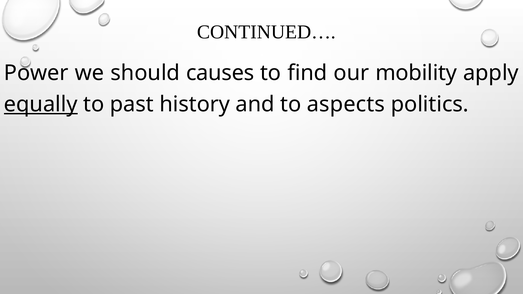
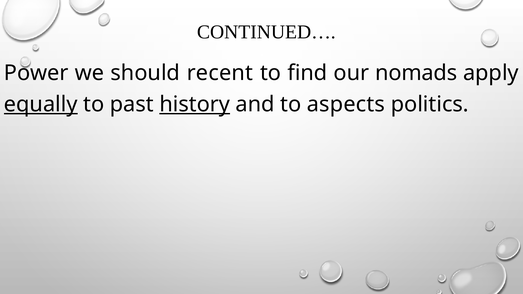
causes: causes -> recent (220, 73)
mobility: mobility -> nomads (416, 73)
history underline: none -> present (195, 104)
